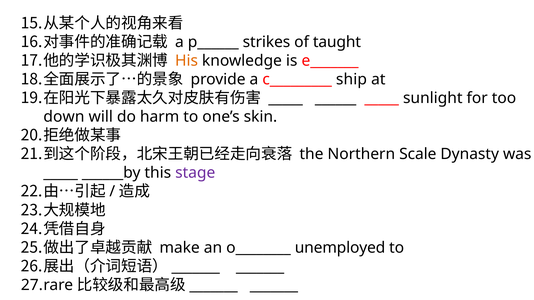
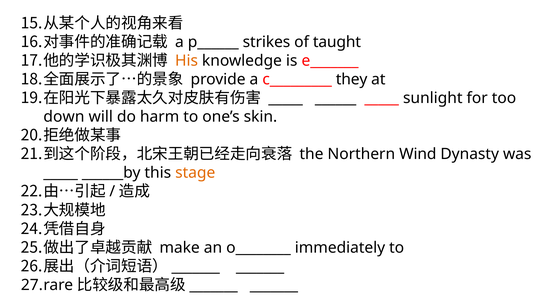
ship: ship -> they (352, 80)
Scale: Scale -> Wind (418, 154)
stage colour: purple -> orange (195, 173)
unemployed: unemployed -> immediately (340, 248)
